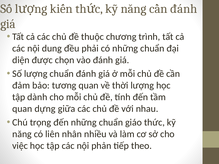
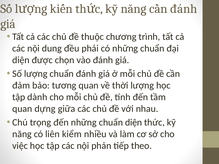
chuẩn giáo: giáo -> diện (134, 122)
nhân: nhân -> kiểm (72, 134)
